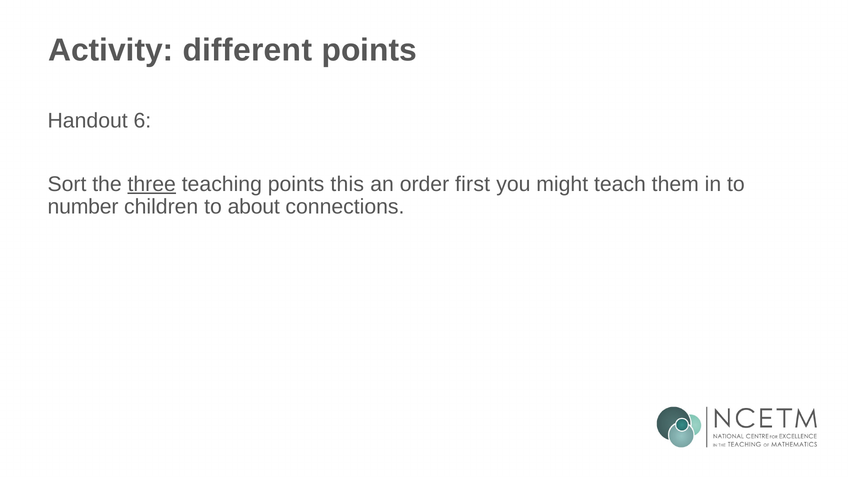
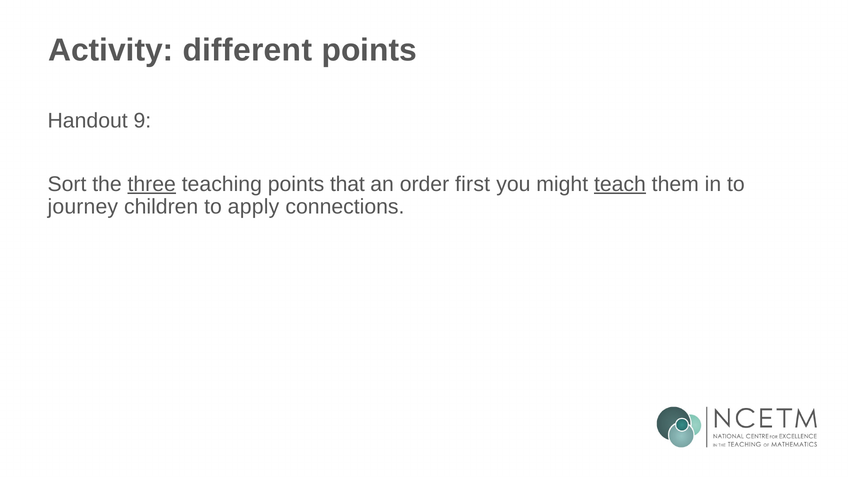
6: 6 -> 9 (142, 121)
this: this -> that (347, 184)
teach underline: none -> present (620, 184)
number: number -> journey (83, 207)
about: about -> apply (254, 207)
